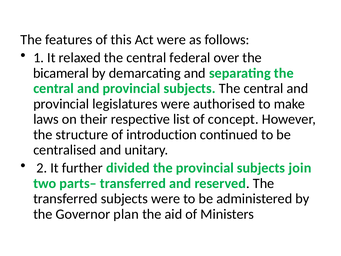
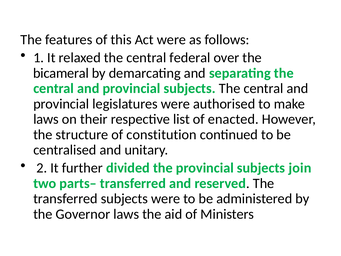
concept: concept -> enacted (233, 119)
introduction: introduction -> constitution (162, 134)
Governor plan: plan -> laws (126, 214)
